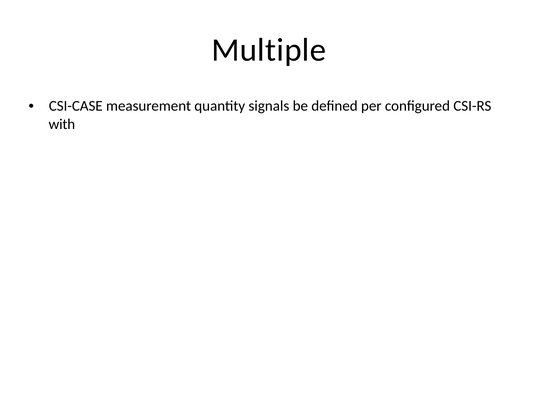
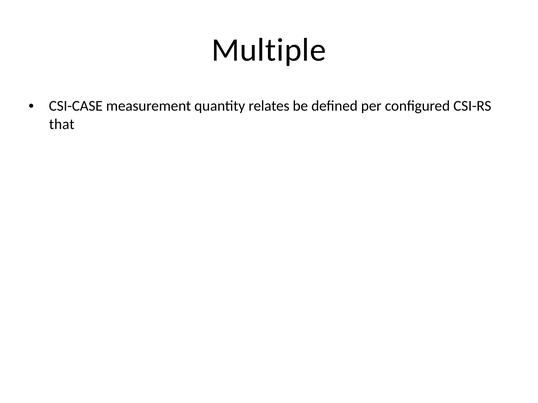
signals: signals -> relates (269, 106)
with: with -> that (62, 124)
